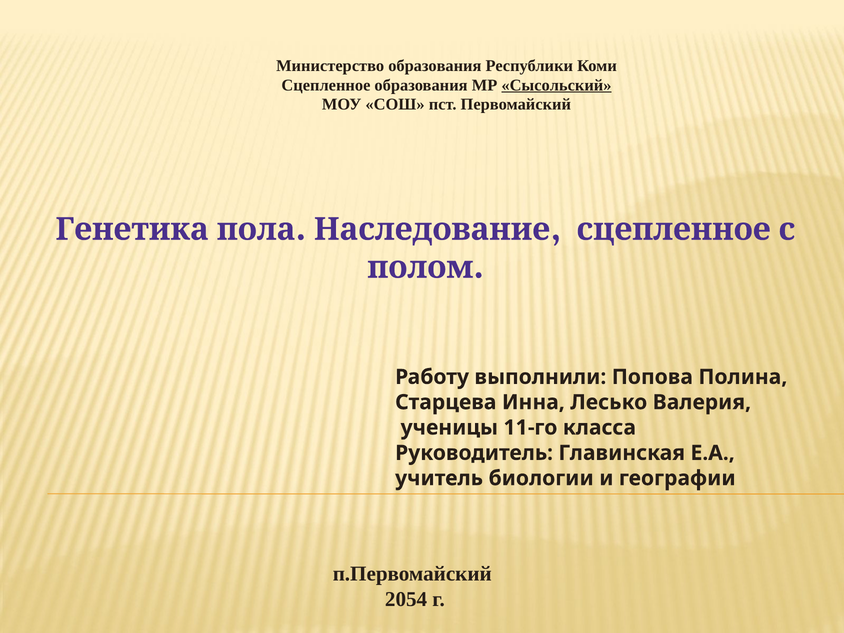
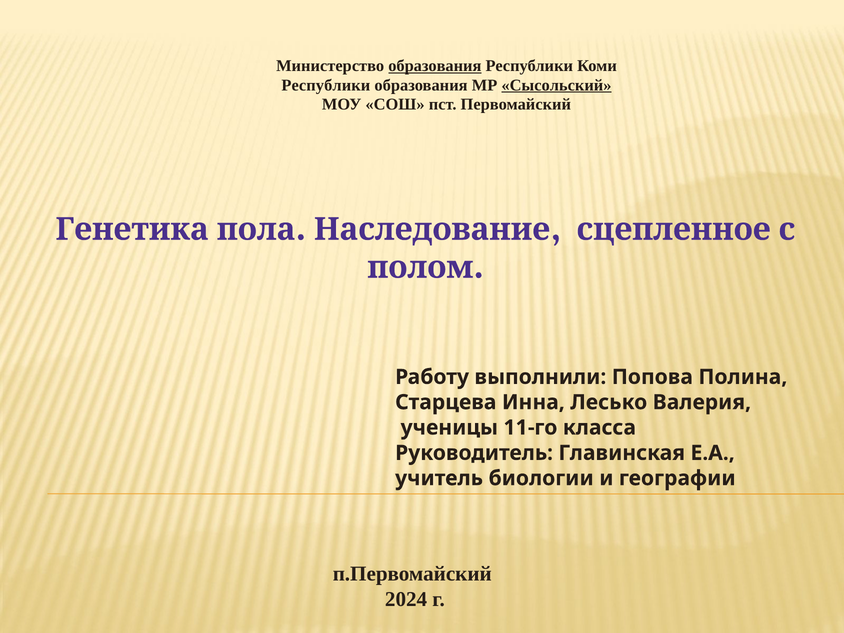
образования underline: none -> present (435, 66)
Сцепленное: Сцепленное -> Республики (326, 85)
2054: 2054 -> 2024 (406, 599)
